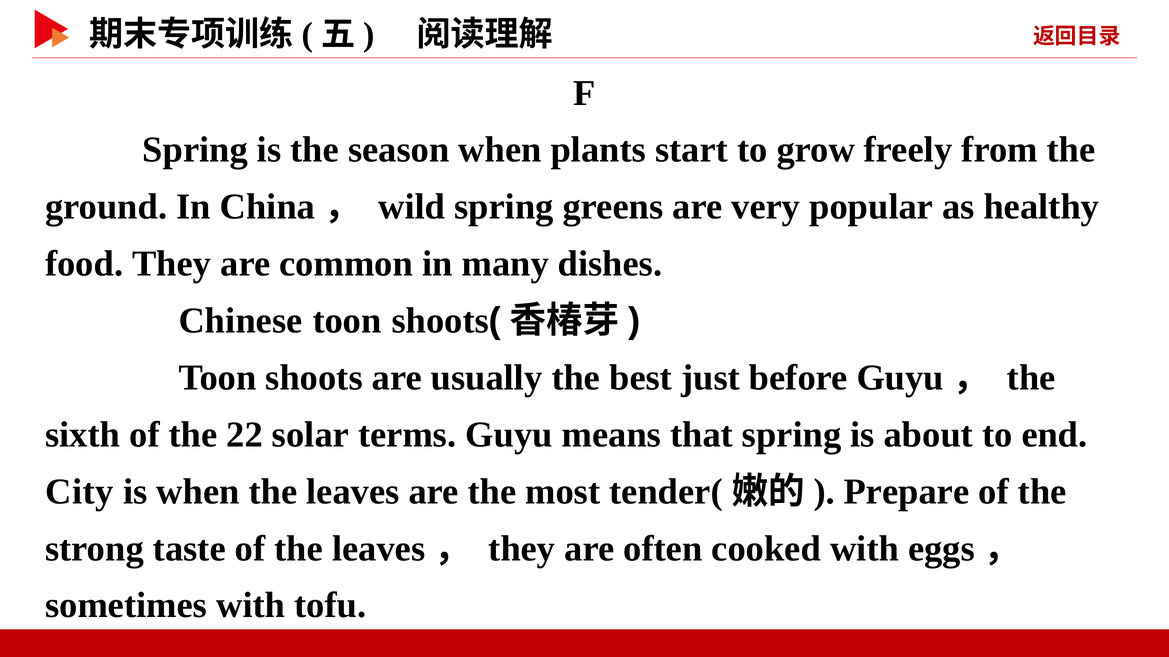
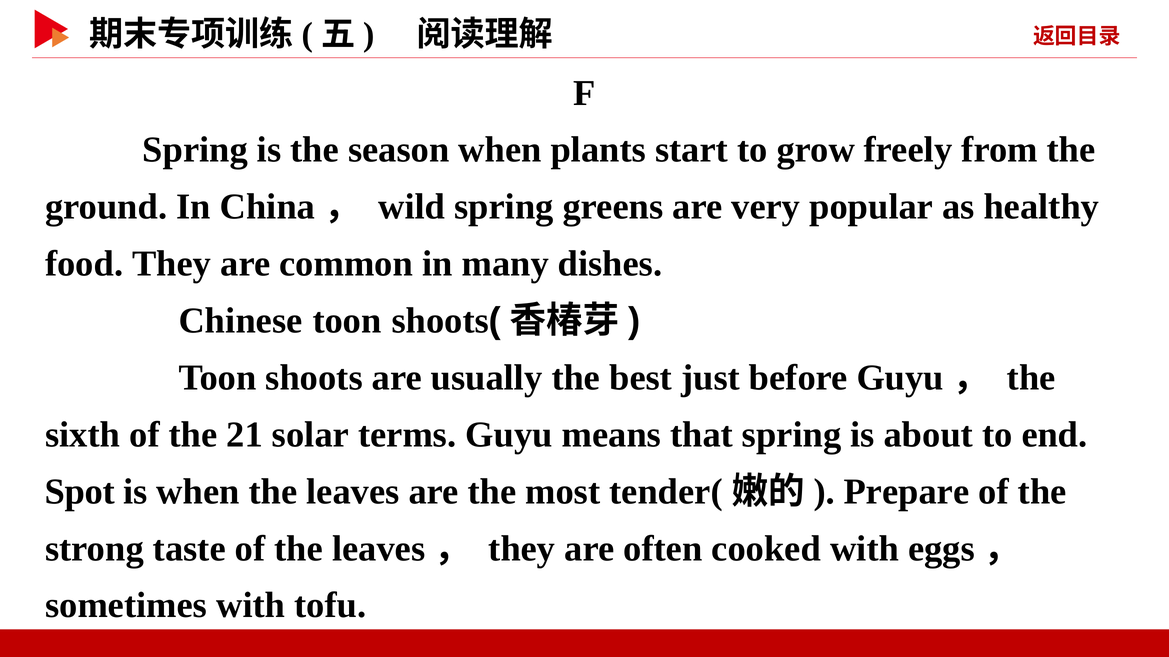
22: 22 -> 21 (245, 435)
City: City -> Spot (80, 492)
